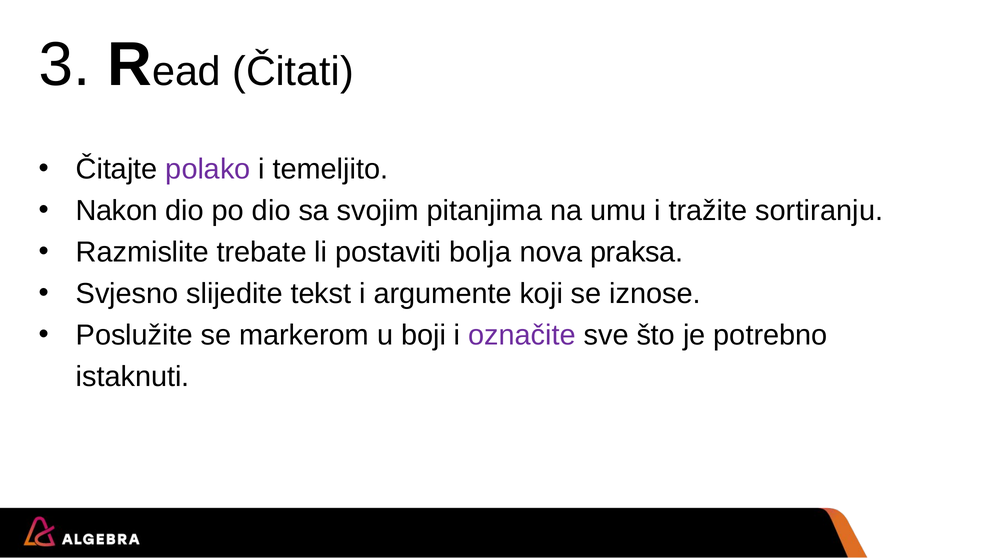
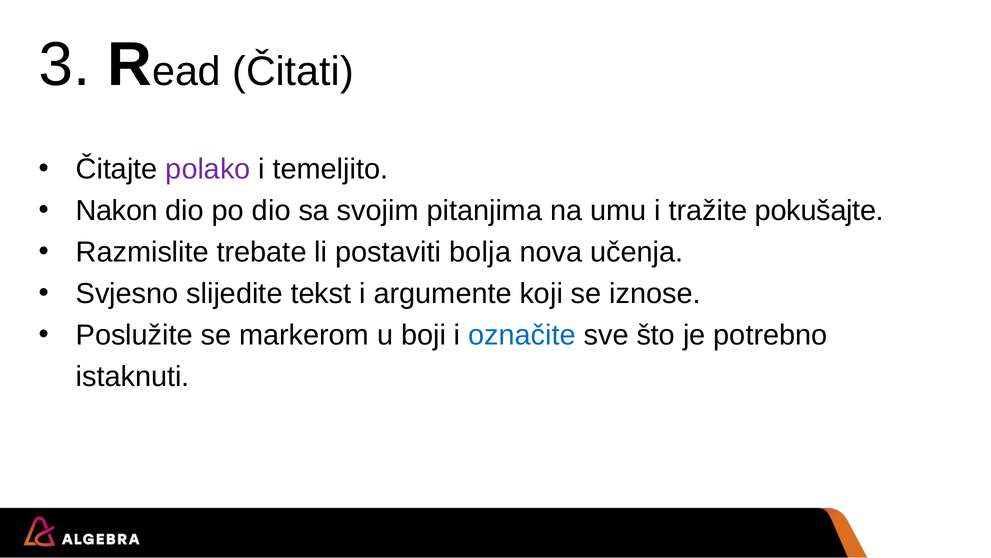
sortiranju: sortiranju -> pokušajte (819, 210)
praksa: praksa -> učenja (637, 252)
označite colour: purple -> blue (522, 335)
